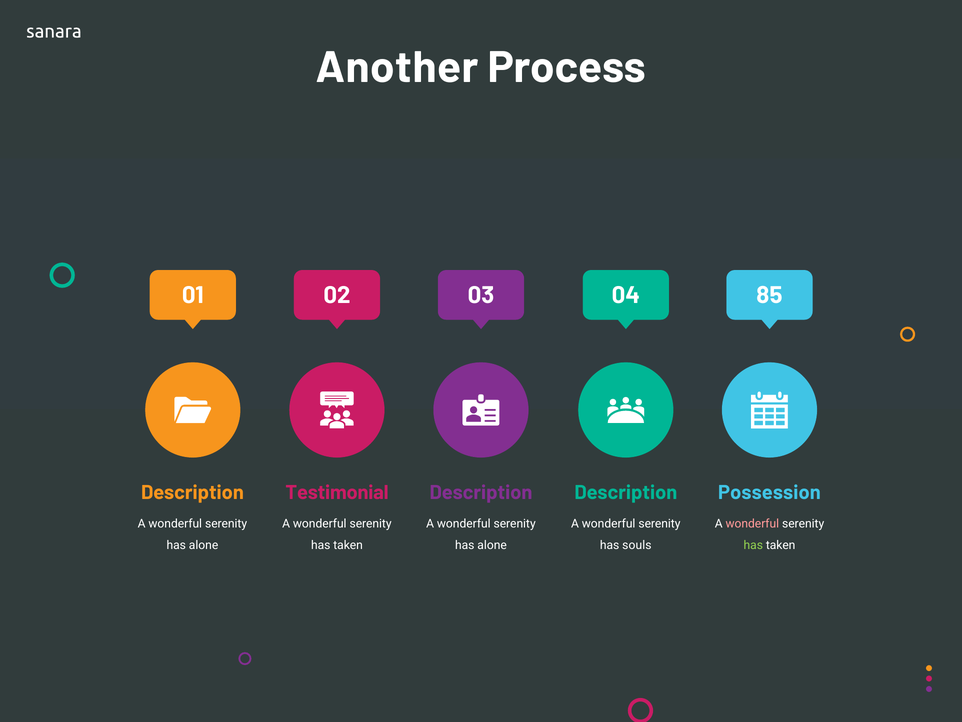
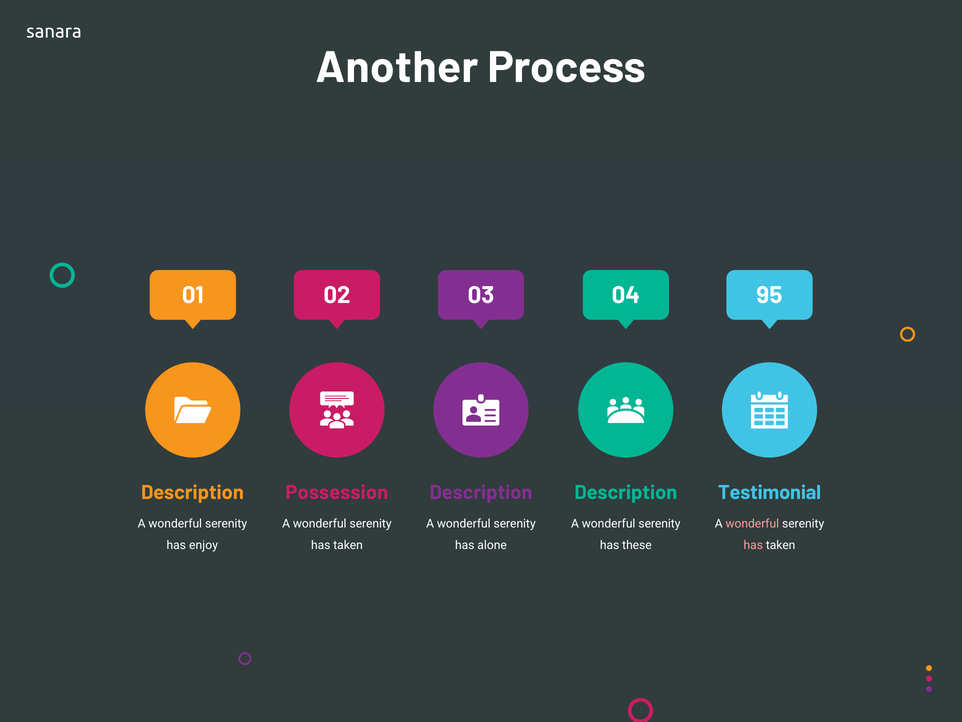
85: 85 -> 95 (769, 295)
Testimonial: Testimonial -> Possession (337, 492)
Possession: Possession -> Testimonial (770, 492)
alone: alone -> enjoy (204, 545)
souls: souls -> these (637, 545)
has colour: light green -> pink (753, 545)
